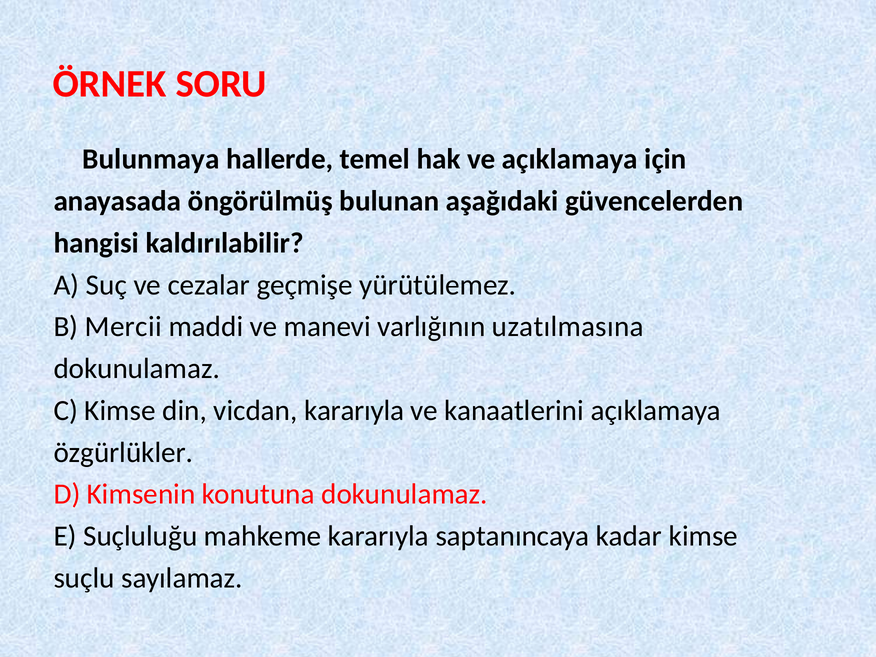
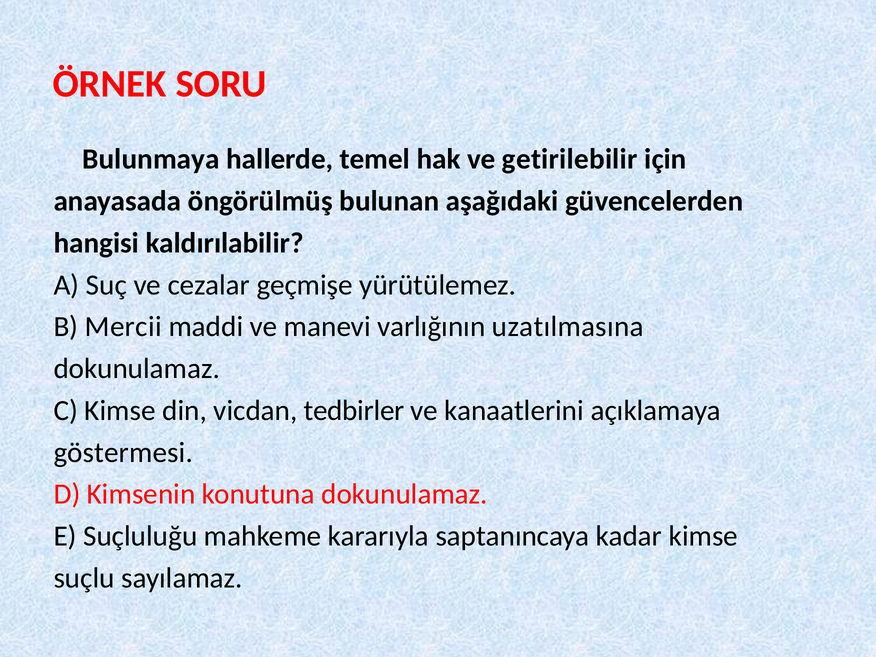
ve açıklamaya: açıklamaya -> getirilebilir (570, 159)
vicdan kararıyla: kararıyla -> tedbirler (354, 410)
özgürlükler: özgürlükler -> göstermesi (123, 452)
